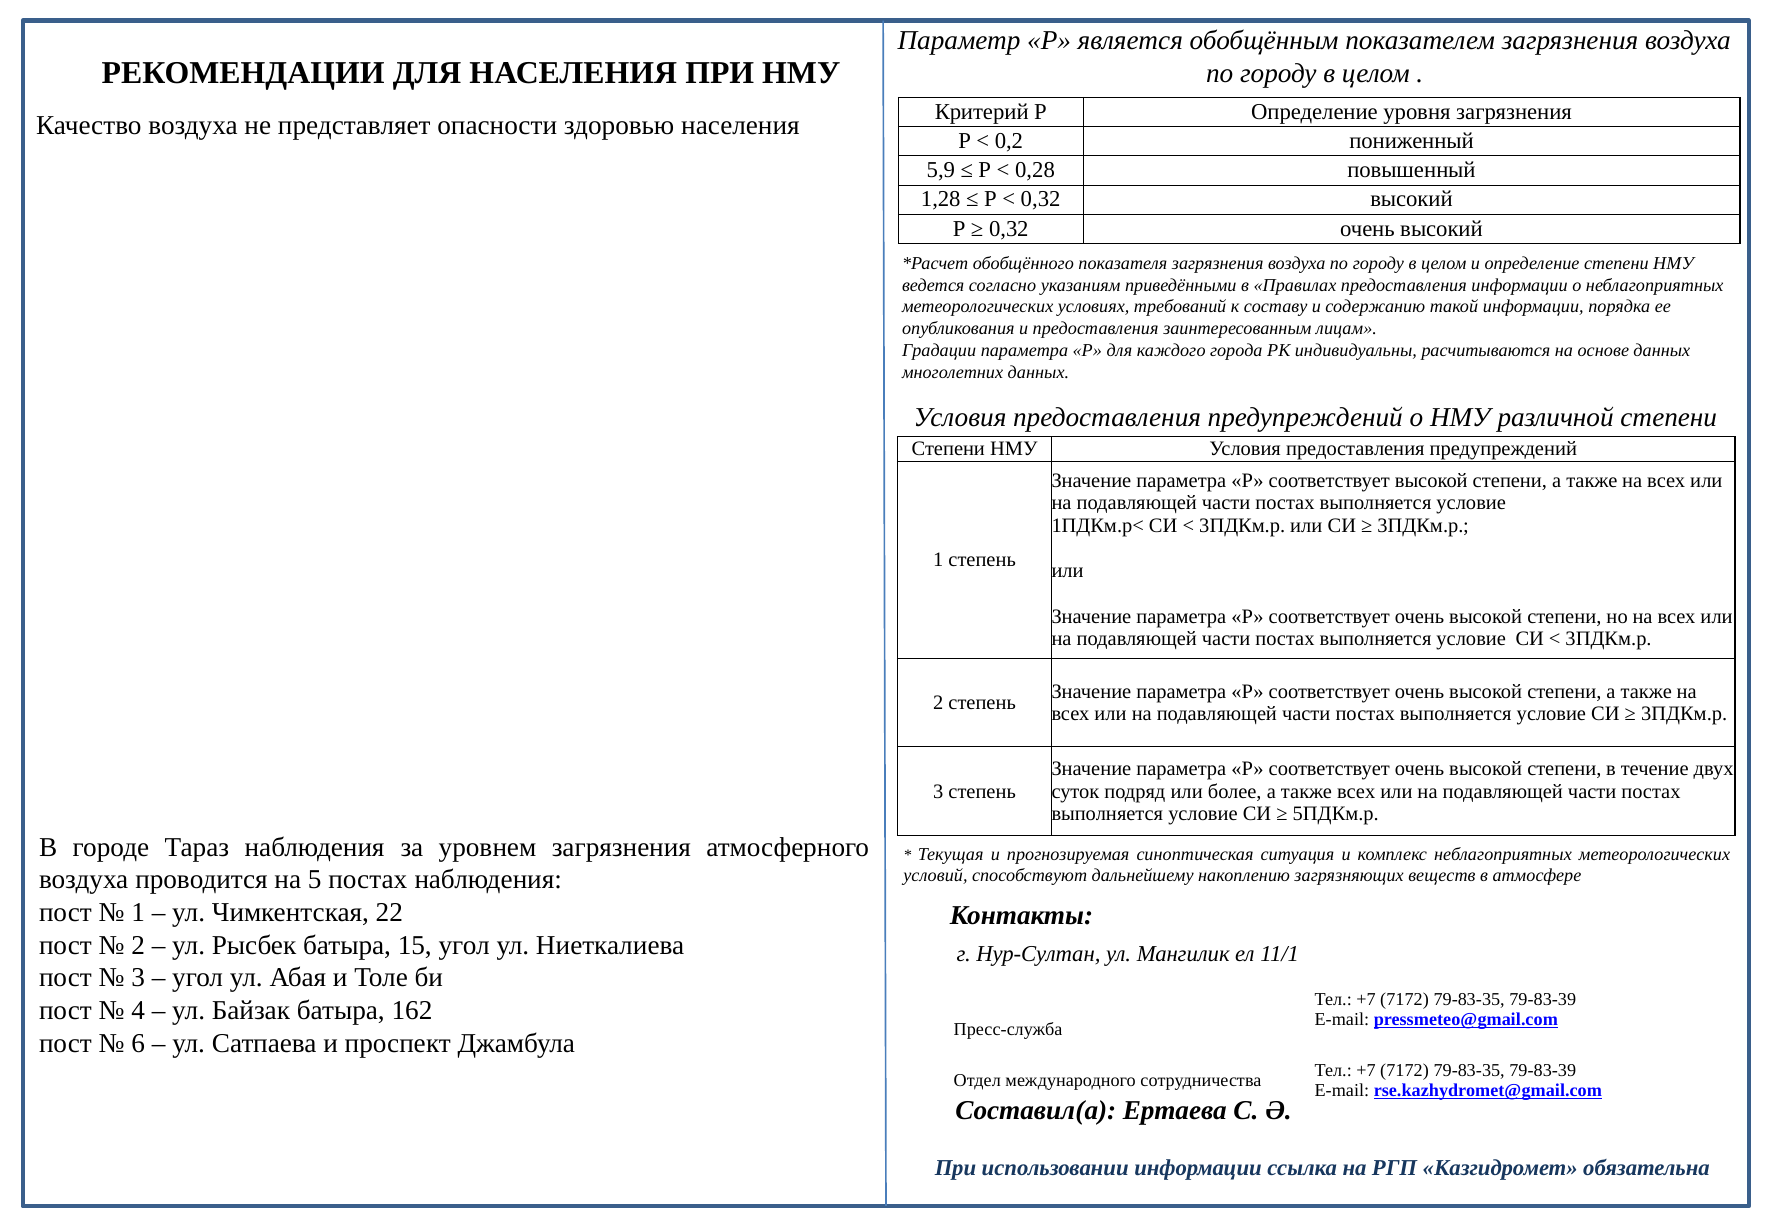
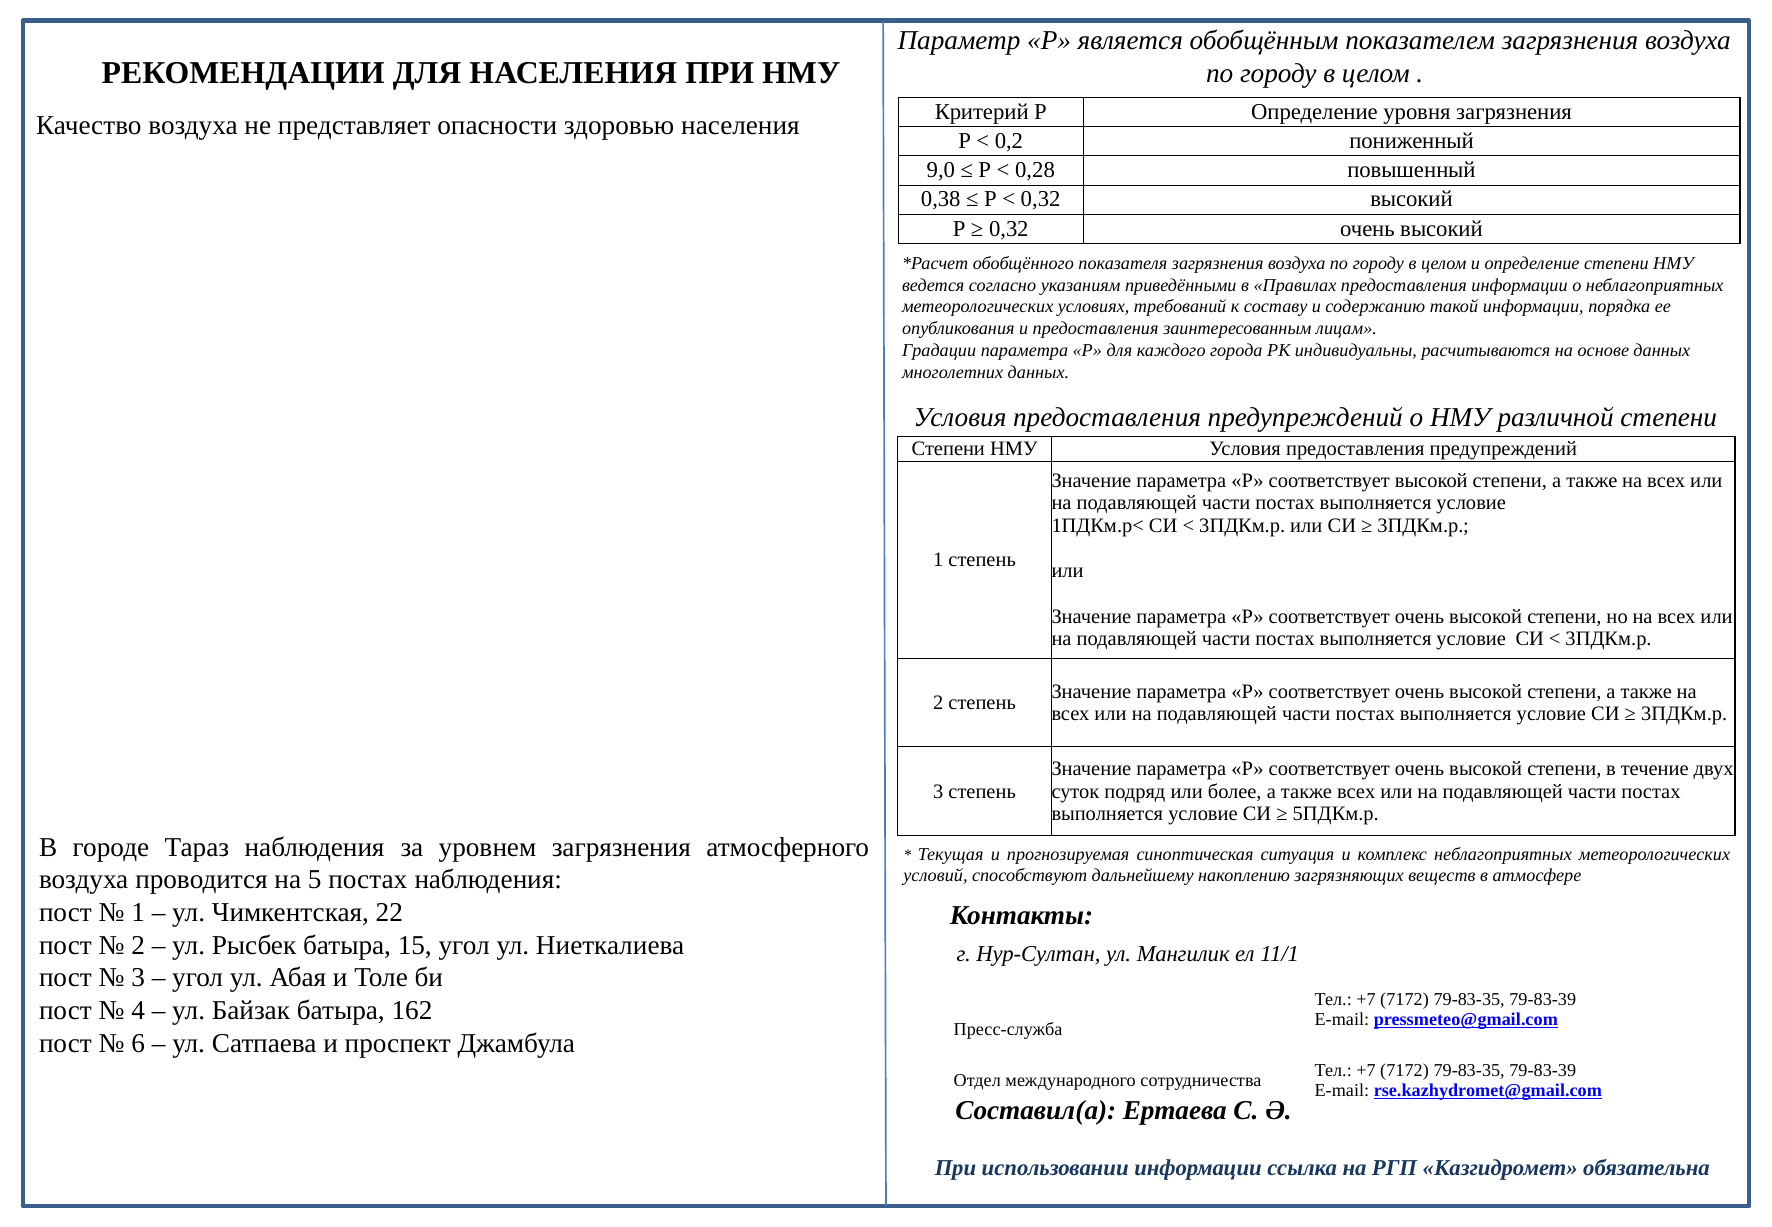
5,9: 5,9 -> 9,0 (941, 170)
1,28: 1,28 -> 0,38 (941, 199)
